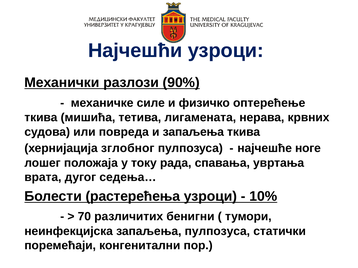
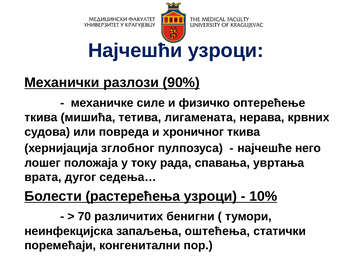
и запаљења: запаљења -> хроничног (193, 132)
ногe: ногe -> него (308, 148)
запаљења пулпозуса: пулпозуса -> оштећења (217, 232)
